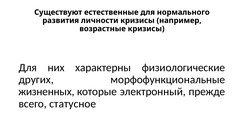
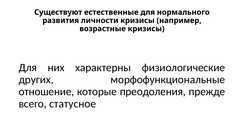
жизненных: жизненных -> отношение (46, 92)
электронный: электронный -> преодоления (153, 92)
